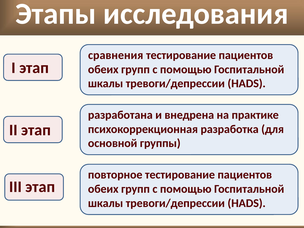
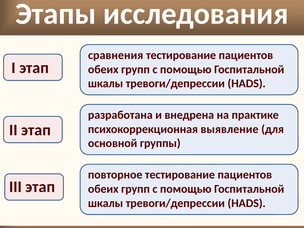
разработка: разработка -> выявление (230, 129)
